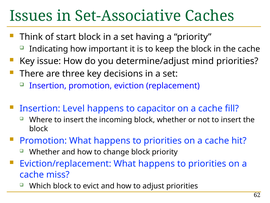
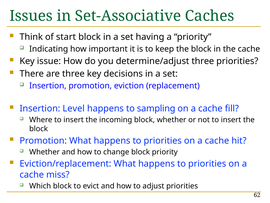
determine/adjust mind: mind -> three (203, 61)
capacitor: capacitor -> sampling (156, 108)
